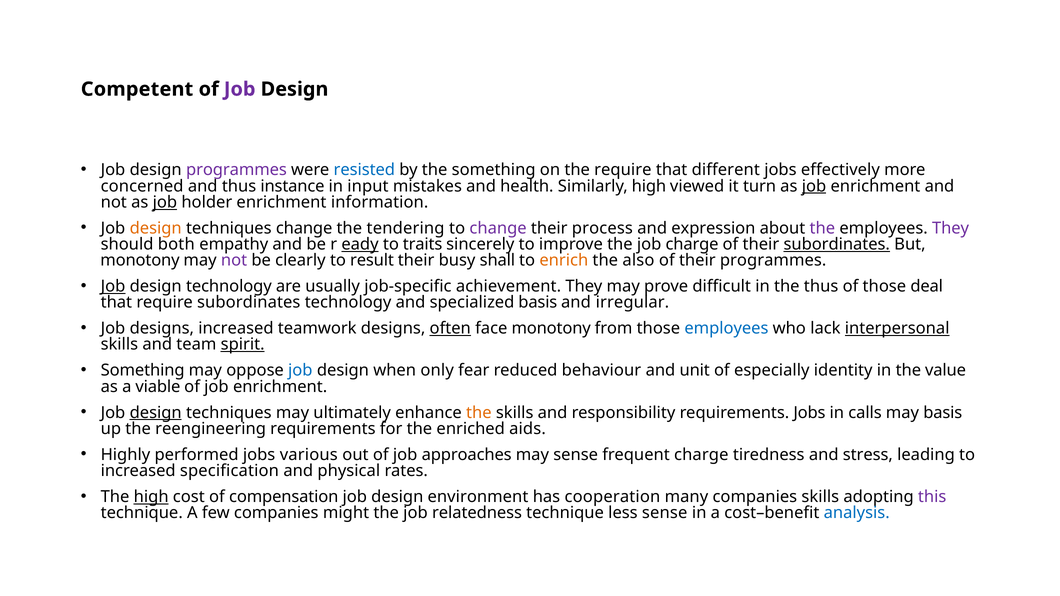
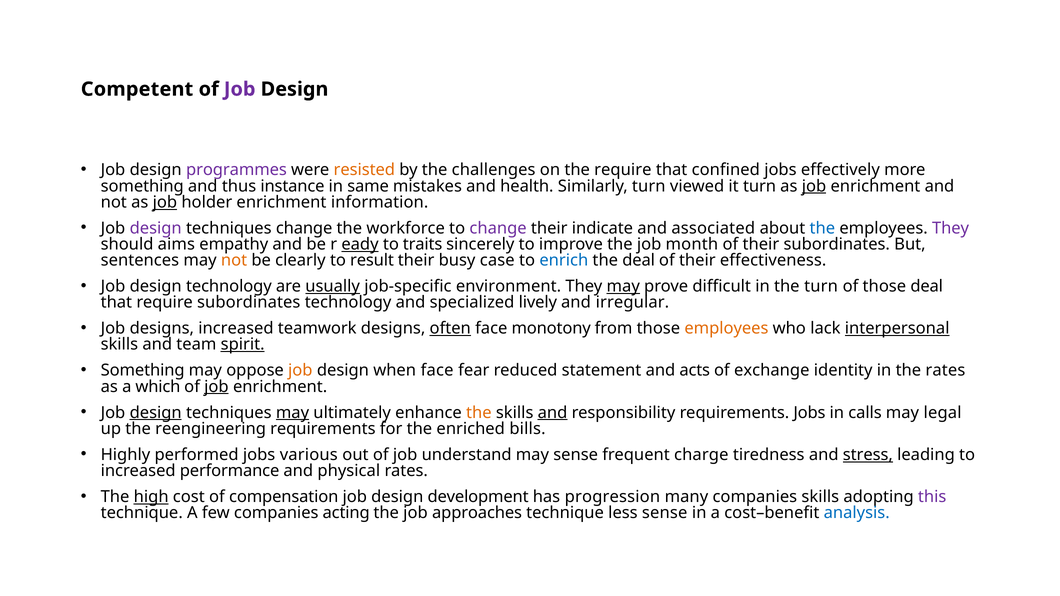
resisted colour: blue -> orange (364, 170)
the something: something -> challenges (494, 170)
different: different -> confined (726, 170)
concerned: concerned -> something (142, 186)
input: input -> same (368, 186)
Similarly high: high -> turn (649, 186)
design colour: orange -> purple (156, 228)
tendering: tendering -> workforce (406, 228)
process: process -> indicate (602, 228)
expression: expression -> associated (713, 228)
the colour: purple -> blue (822, 228)
both: both -> aims (176, 244)
job charge: charge -> month (692, 244)
subordinates underline: present -> none (837, 244)
monotony: monotony -> sentences (140, 260)
not colour: purple -> orange (234, 260)
shall: shall -> case (497, 260)
enrich colour: orange -> blue (564, 260)
the also: also -> deal (639, 260)
their programmes: programmes -> effectiveness (773, 260)
Job underline: present -> none (113, 286)
usually underline: none -> present (333, 286)
achievement: achievement -> environment (508, 286)
may underline: none -> present (623, 286)
the thus: thus -> turn (821, 286)
specialized basis: basis -> lively (538, 303)
employees colour: blue -> orange (726, 329)
job colour: blue -> orange (300, 371)
when only: only -> face (437, 371)
behaviour: behaviour -> statement (601, 371)
unit: unit -> acts (695, 371)
especially: especially -> exchange (772, 371)
the value: value -> rates (945, 371)
viable: viable -> which (158, 387)
job underline: none -> present (216, 387)
may underline: none -> present (292, 413)
and underline: none -> present (552, 413)
may basis: basis -> legal (943, 413)
aids: aids -> bills (527, 429)
approaches: approaches -> understand (467, 455)
stress underline: none -> present (868, 455)
specification: specification -> performance (230, 471)
environment: environment -> development (478, 497)
cooperation: cooperation -> progression (612, 497)
might: might -> acting (346, 513)
relatedness: relatedness -> approaches (477, 513)
